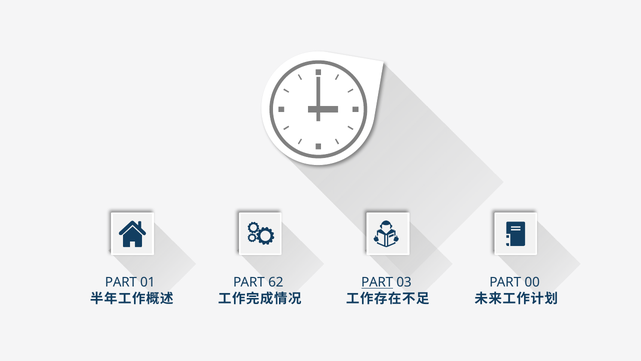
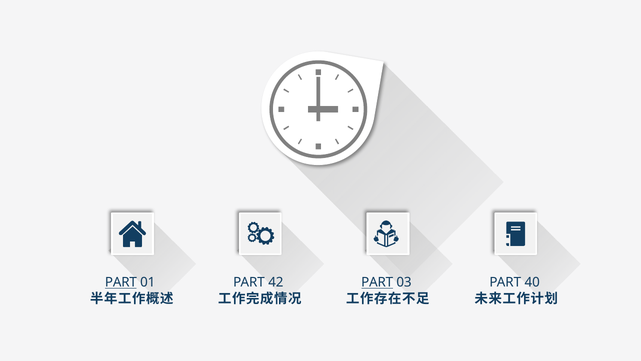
PART underline: none -> present (121, 282)
62: 62 -> 42 (276, 282)
00: 00 -> 40 (532, 282)
